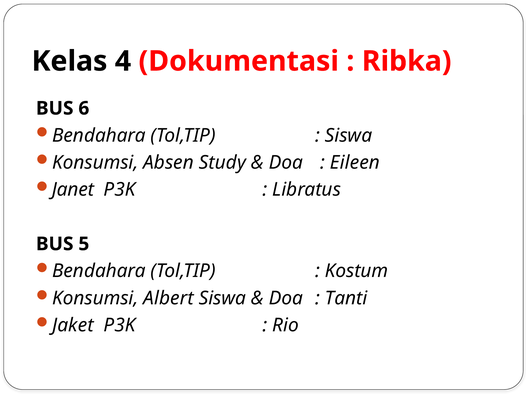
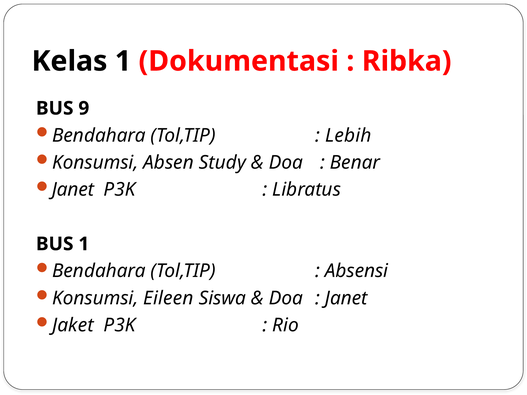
Kelas 4: 4 -> 1 (123, 61)
6: 6 -> 9 (84, 108)
Siswa: Siswa -> Lebih (348, 136)
Eileen: Eileen -> Benar (355, 163)
BUS 5: 5 -> 1 (84, 244)
Kostum: Kostum -> Absensi (357, 271)
Albert: Albert -> Eileen (168, 298)
Tanti: Tanti -> Janet (346, 298)
